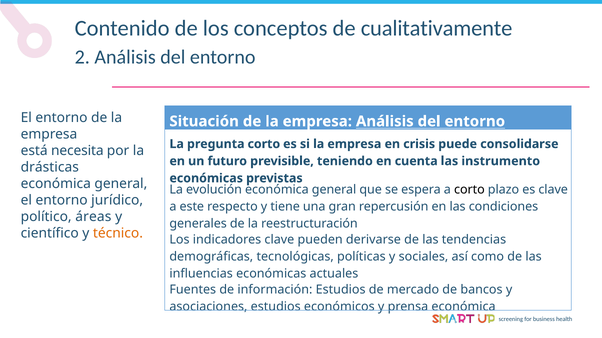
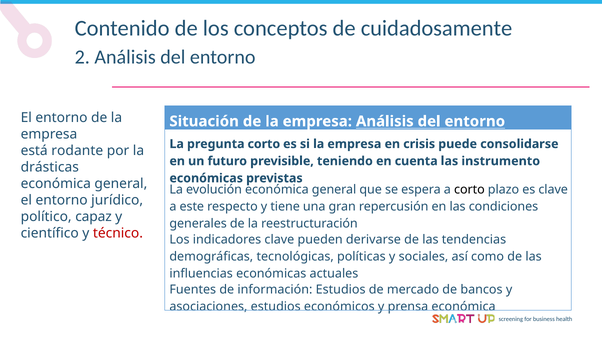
cualitativamente: cualitativamente -> cuidadosamente (437, 28)
necesita: necesita -> rodante (77, 151)
áreas: áreas -> capaz (94, 217)
técnico colour: orange -> red (118, 234)
